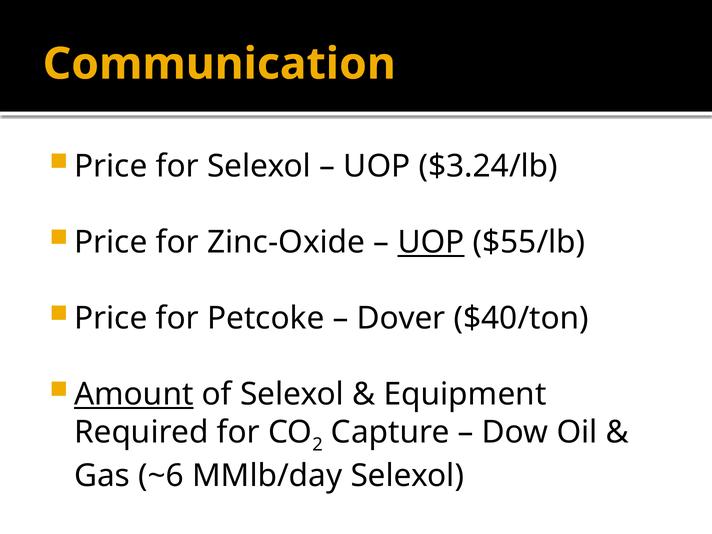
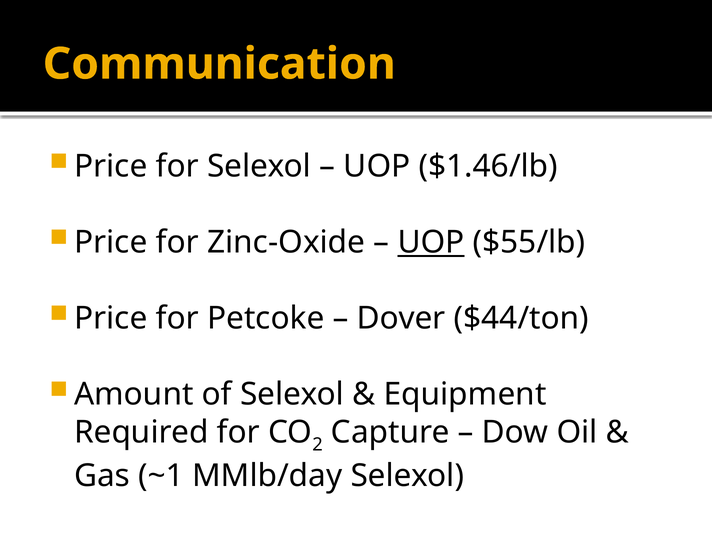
$3.24/lb: $3.24/lb -> $1.46/lb (488, 167)
$40/ton: $40/ton -> $44/ton (521, 318)
Amount underline: present -> none (134, 394)
~6: ~6 -> ~1 (161, 476)
